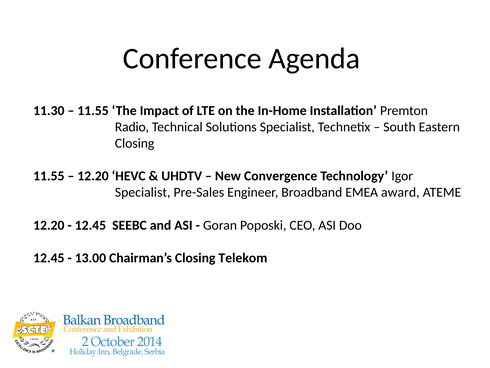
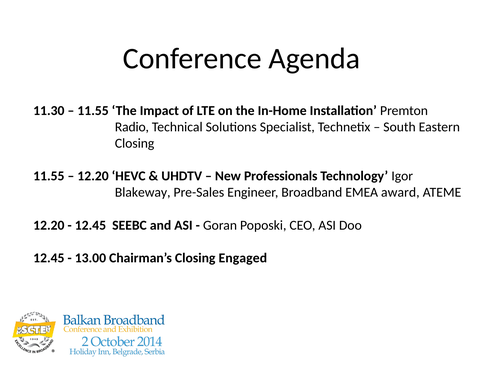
Convergence: Convergence -> Professionals (281, 176)
Specialist: Specialist -> Blakeway (143, 192)
Telekom: Telekom -> Engaged (243, 258)
